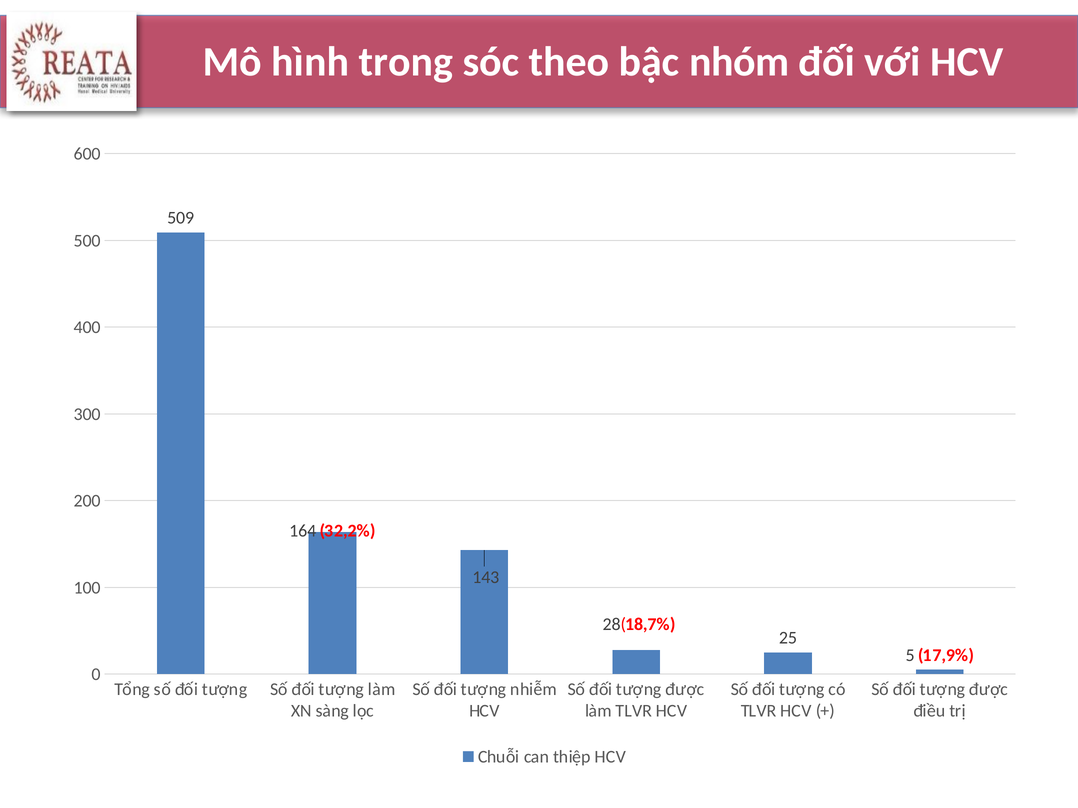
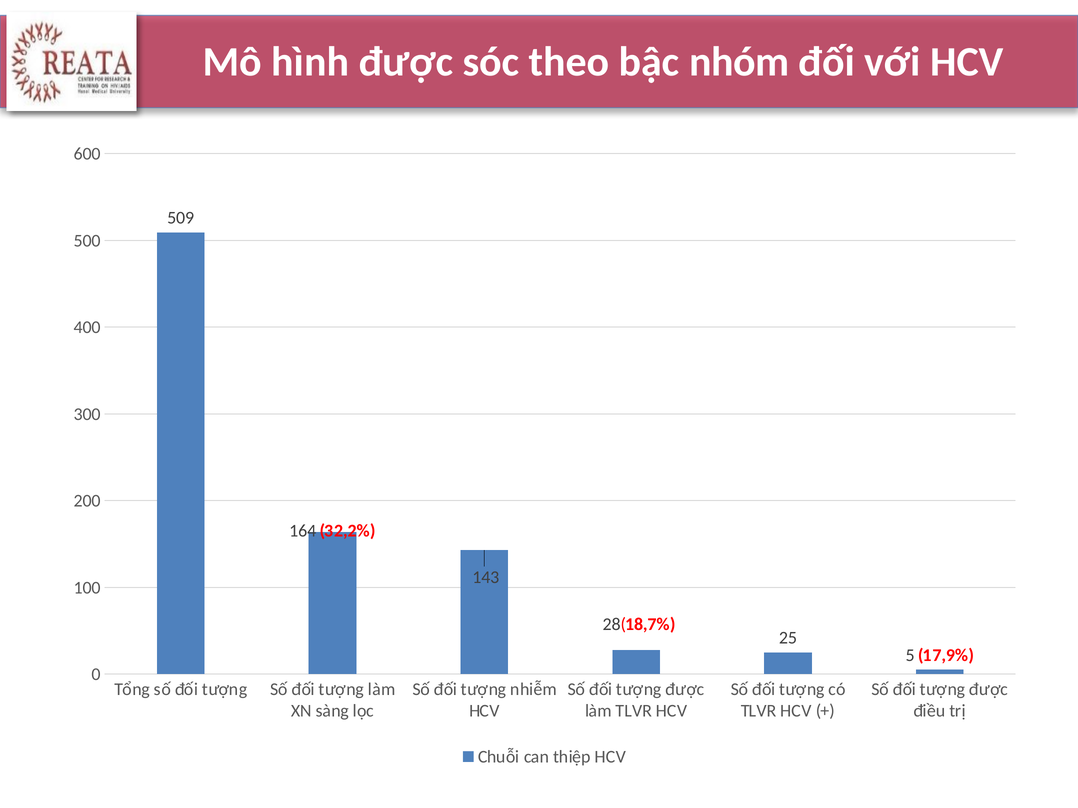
hình trong: trong -> được (406, 62)
